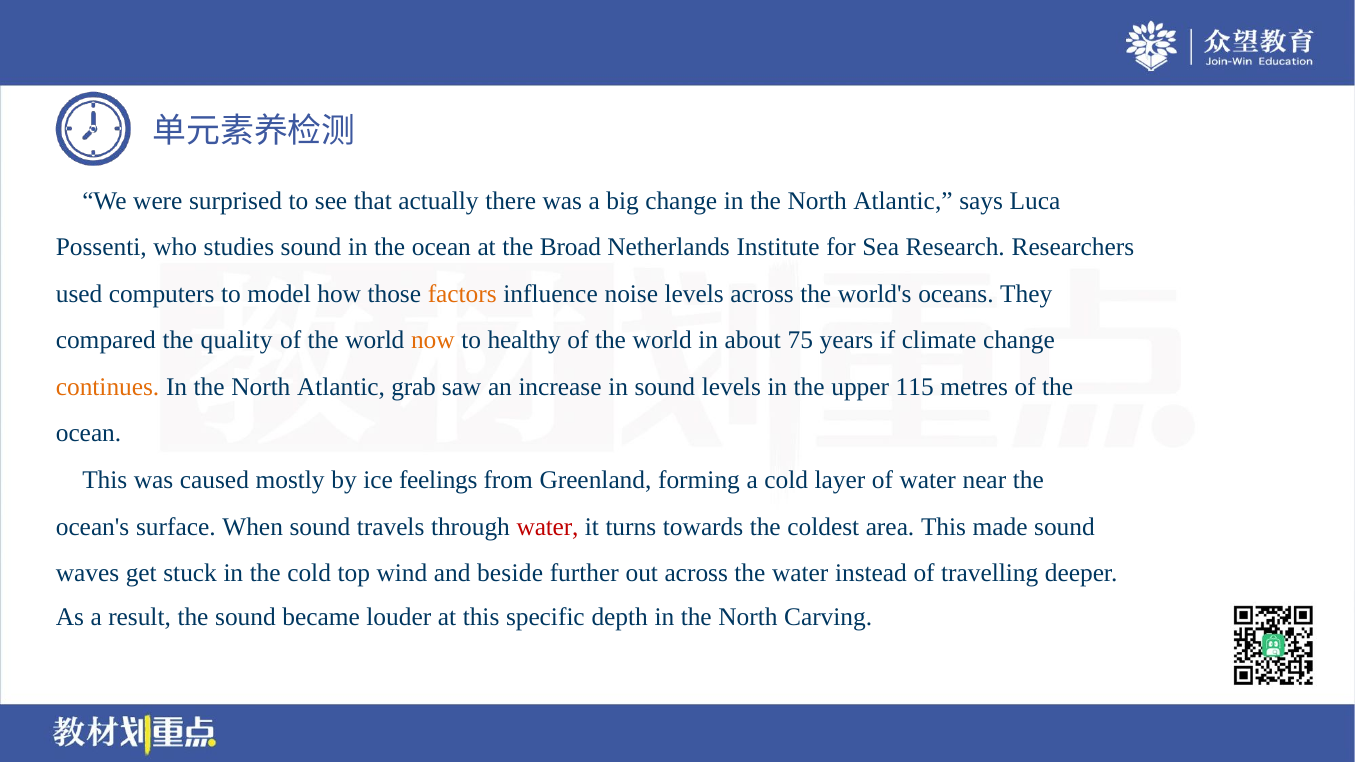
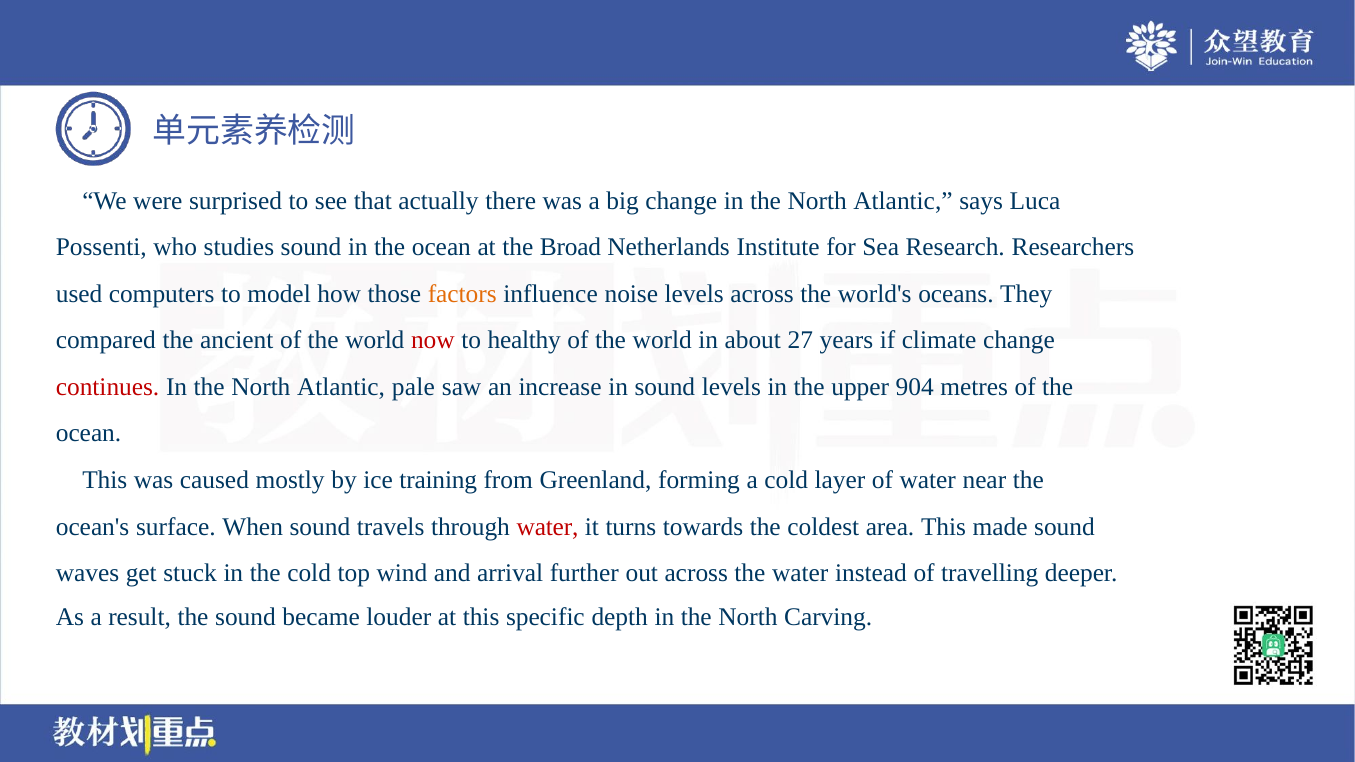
quality: quality -> ancient (237, 340)
now colour: orange -> red (433, 340)
75: 75 -> 27 (800, 340)
continues colour: orange -> red (108, 387)
grab: grab -> pale (413, 387)
115: 115 -> 904 (915, 387)
feelings: feelings -> training (438, 480)
beside: beside -> arrival (510, 573)
